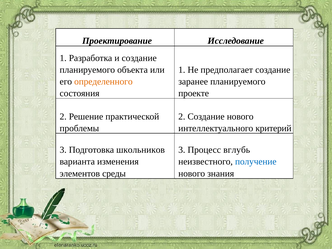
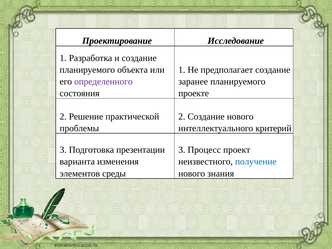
определенного colour: orange -> purple (103, 82)
школьников: школьников -> презентации (141, 150)
вглубь: вглубь -> проект (237, 150)
